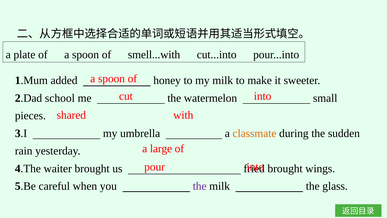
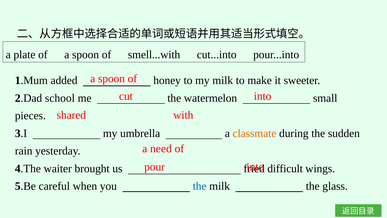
large: large -> need (161, 148)
brought: brought -> difficult (285, 168)
the colour: purple -> blue (200, 186)
